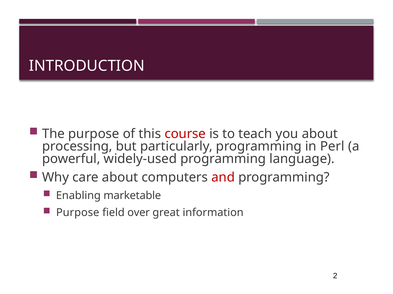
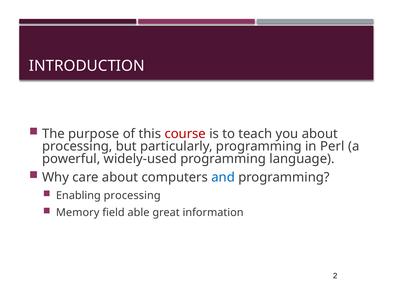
and colour: red -> blue (223, 178)
Enabling marketable: marketable -> processing (132, 196)
Purpose: Purpose -> Memory (78, 213)
over: over -> able (138, 213)
